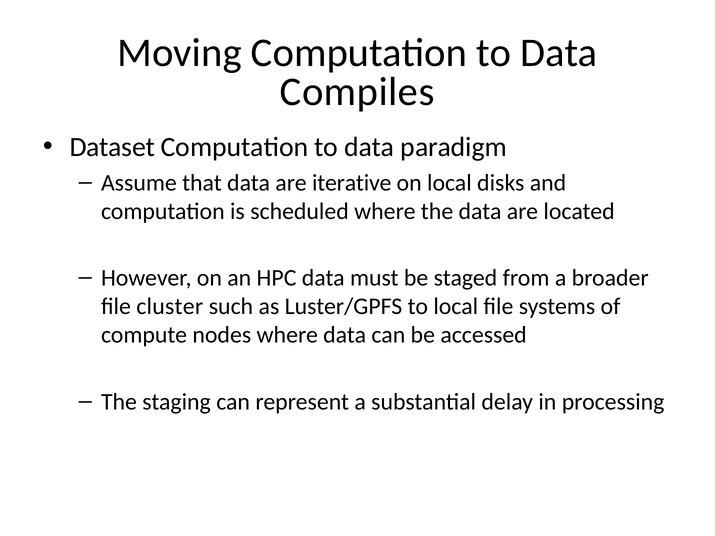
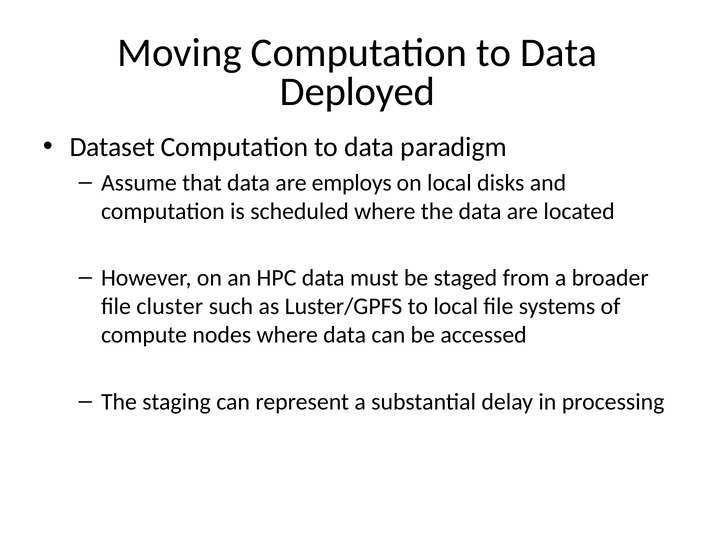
Compiles: Compiles -> Deployed (358, 92)
iterative: iterative -> employs (352, 183)
